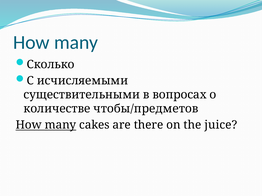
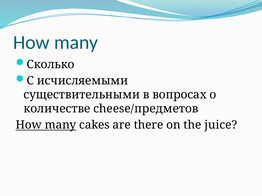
чтобы/предметов: чтобы/предметов -> cheese/предметов (146, 109)
